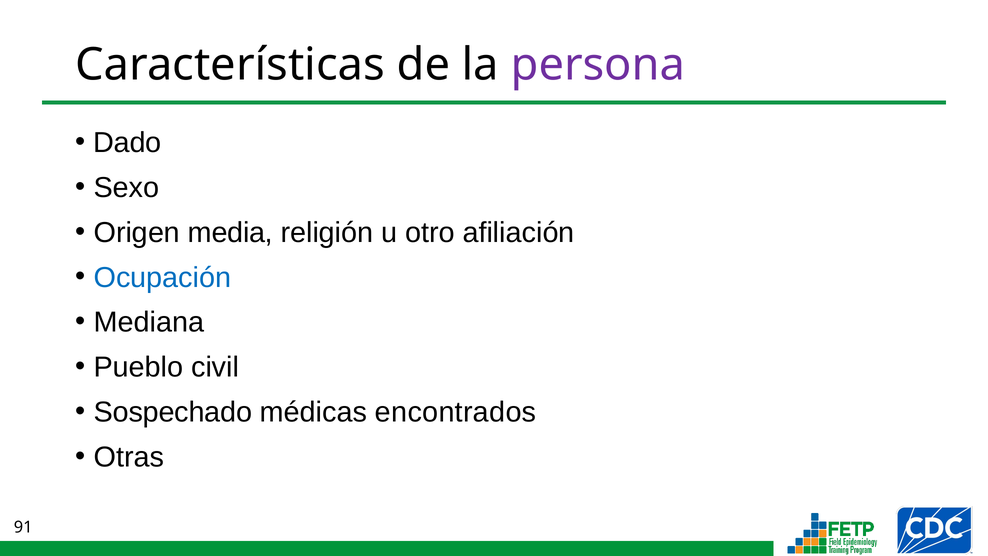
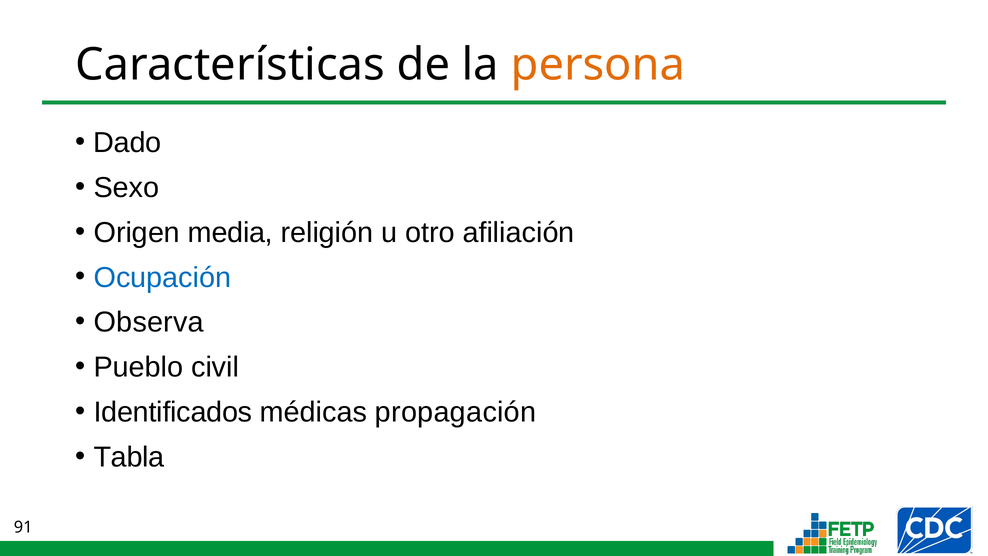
persona colour: purple -> orange (598, 65)
Mediana: Mediana -> Observa (149, 322)
Sospechado: Sospechado -> Identificados (173, 412)
encontrados: encontrados -> propagación (456, 412)
Otras: Otras -> Tabla (129, 457)
